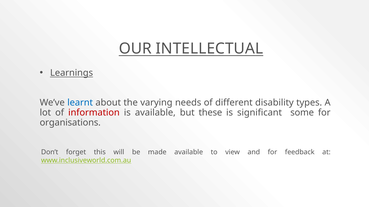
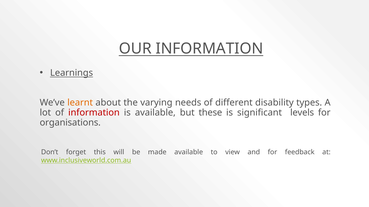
OUR INTELLECTUAL: INTELLECTUAL -> INFORMATION (209, 49)
learnt colour: blue -> orange (80, 103)
some: some -> levels (302, 113)
